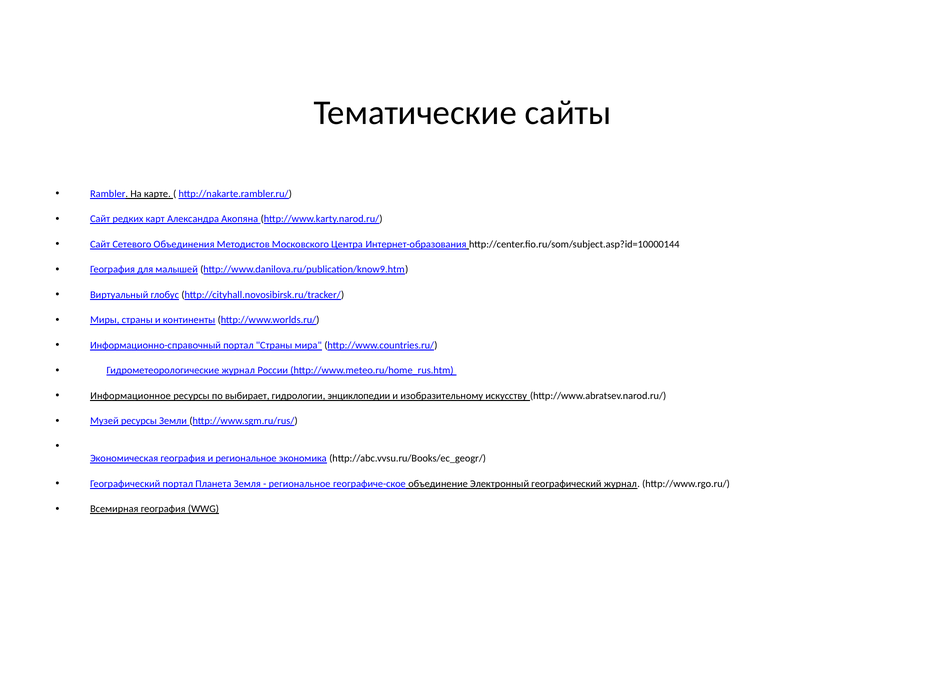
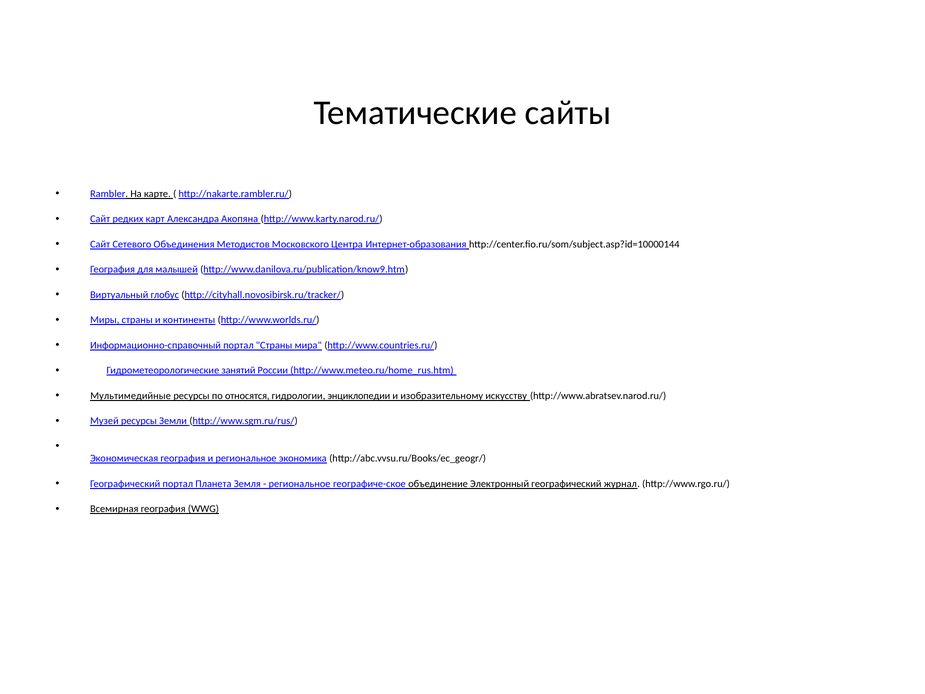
Гидрометеорологические журнал: журнал -> занятий (238, 370)
Информационное: Информационное -> Мультимедийные (131, 396)
выбирает: выбирает -> относятся (247, 396)
